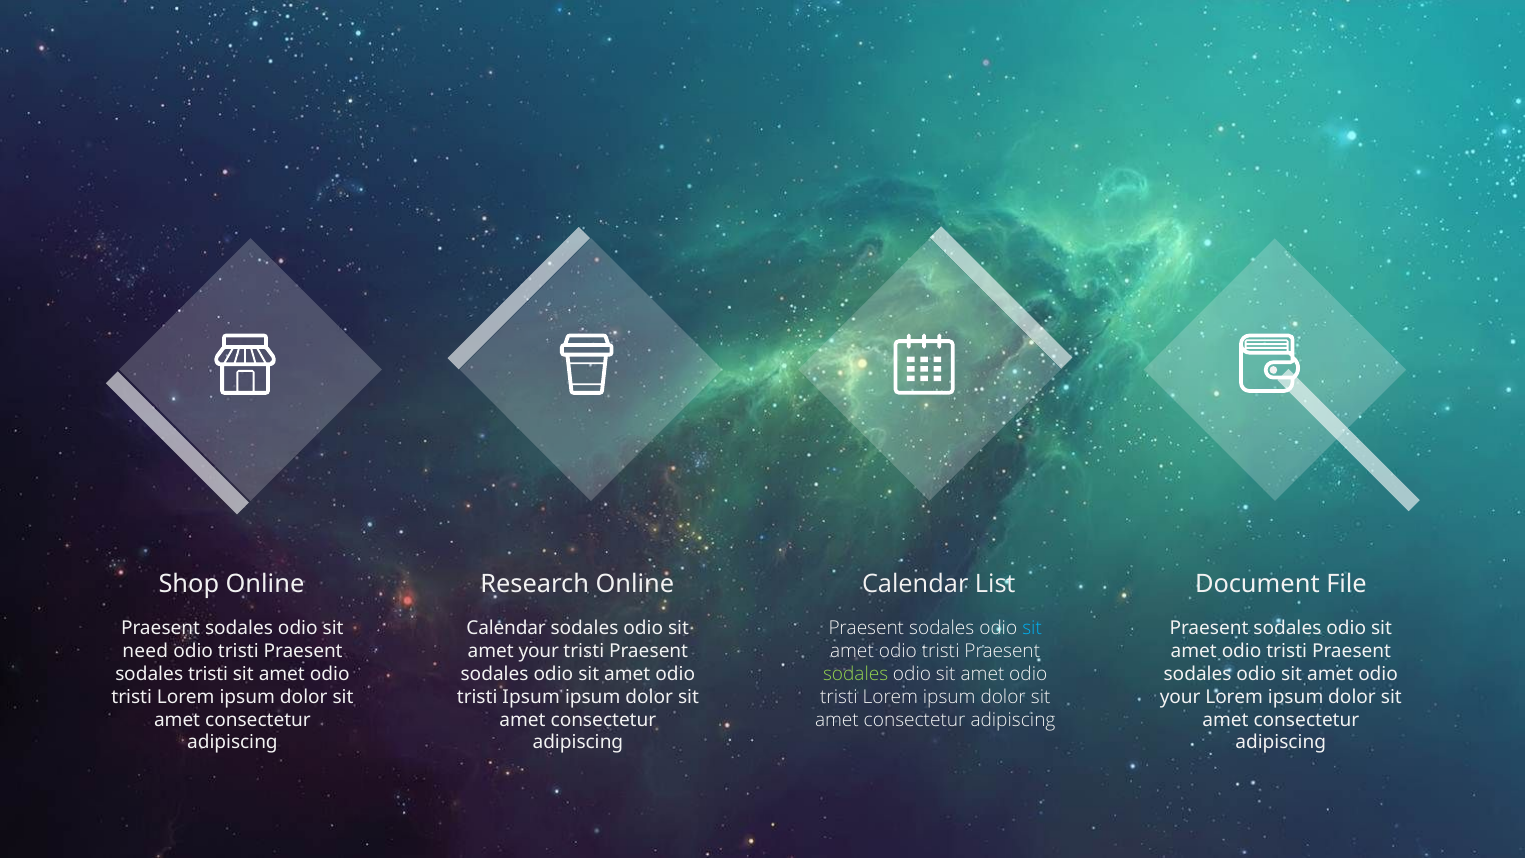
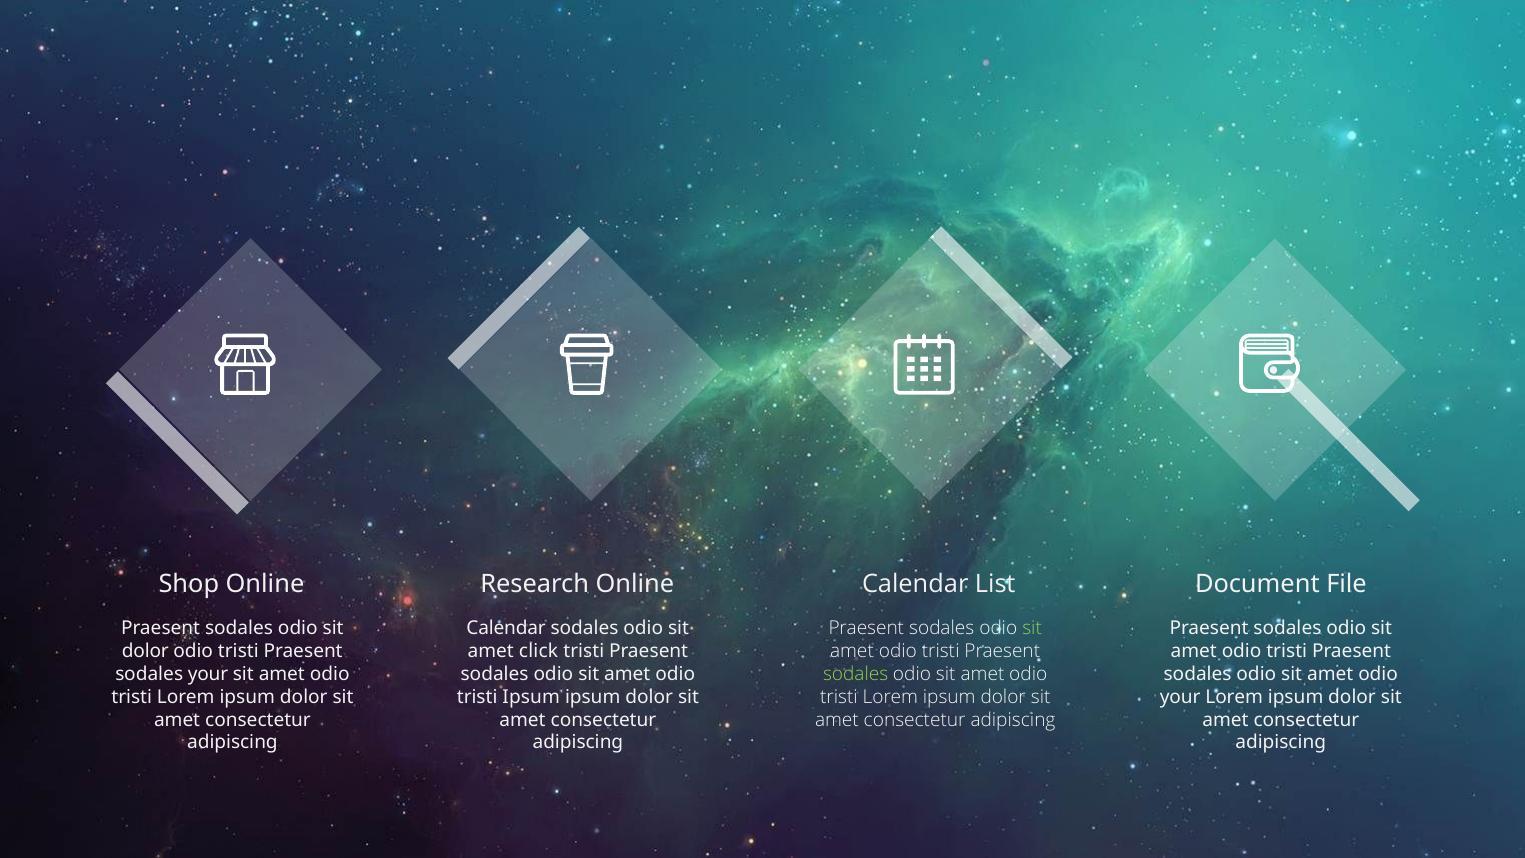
sit colour: light blue -> light green (1032, 628)
need: need -> dolor (145, 651)
amet your: your -> click (539, 651)
sodales tristi: tristi -> your (208, 674)
